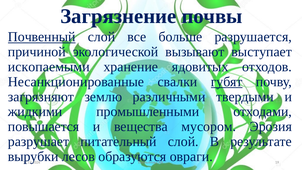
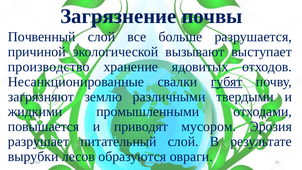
Почвенный underline: present -> none (42, 37)
ископаемыми: ископаемыми -> производство (49, 67)
вещества: вещества -> приводят (141, 127)
